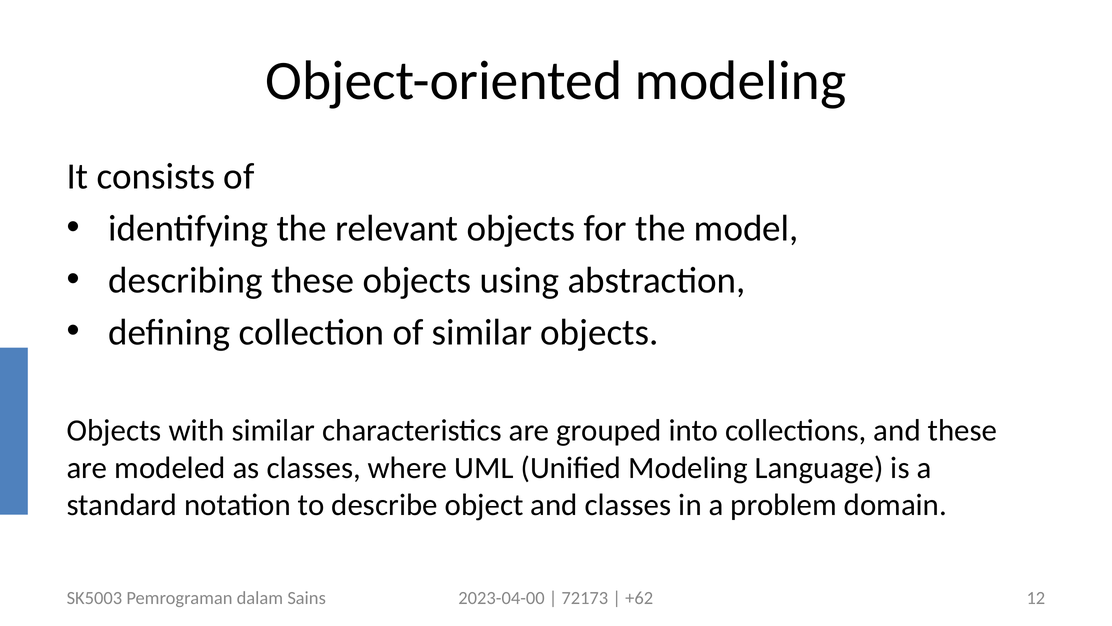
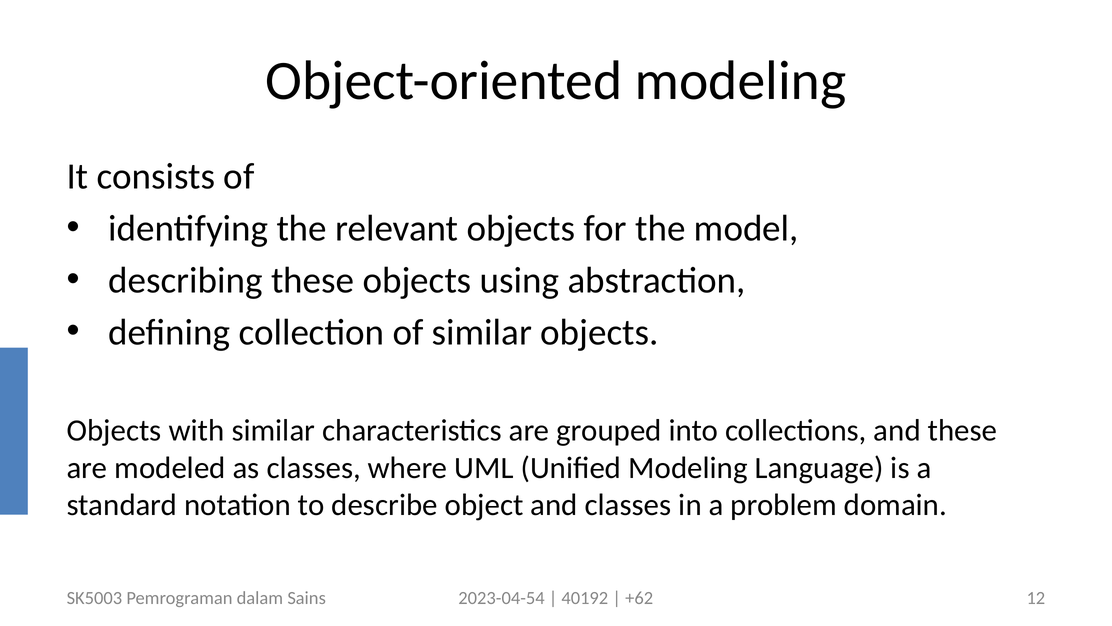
2023-04-00: 2023-04-00 -> 2023-04-54 (502, 598)
72173: 72173 -> 40192 (585, 598)
